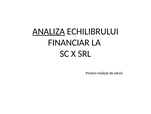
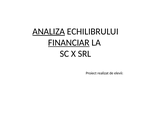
FINANCIAR underline: none -> present (69, 42)
